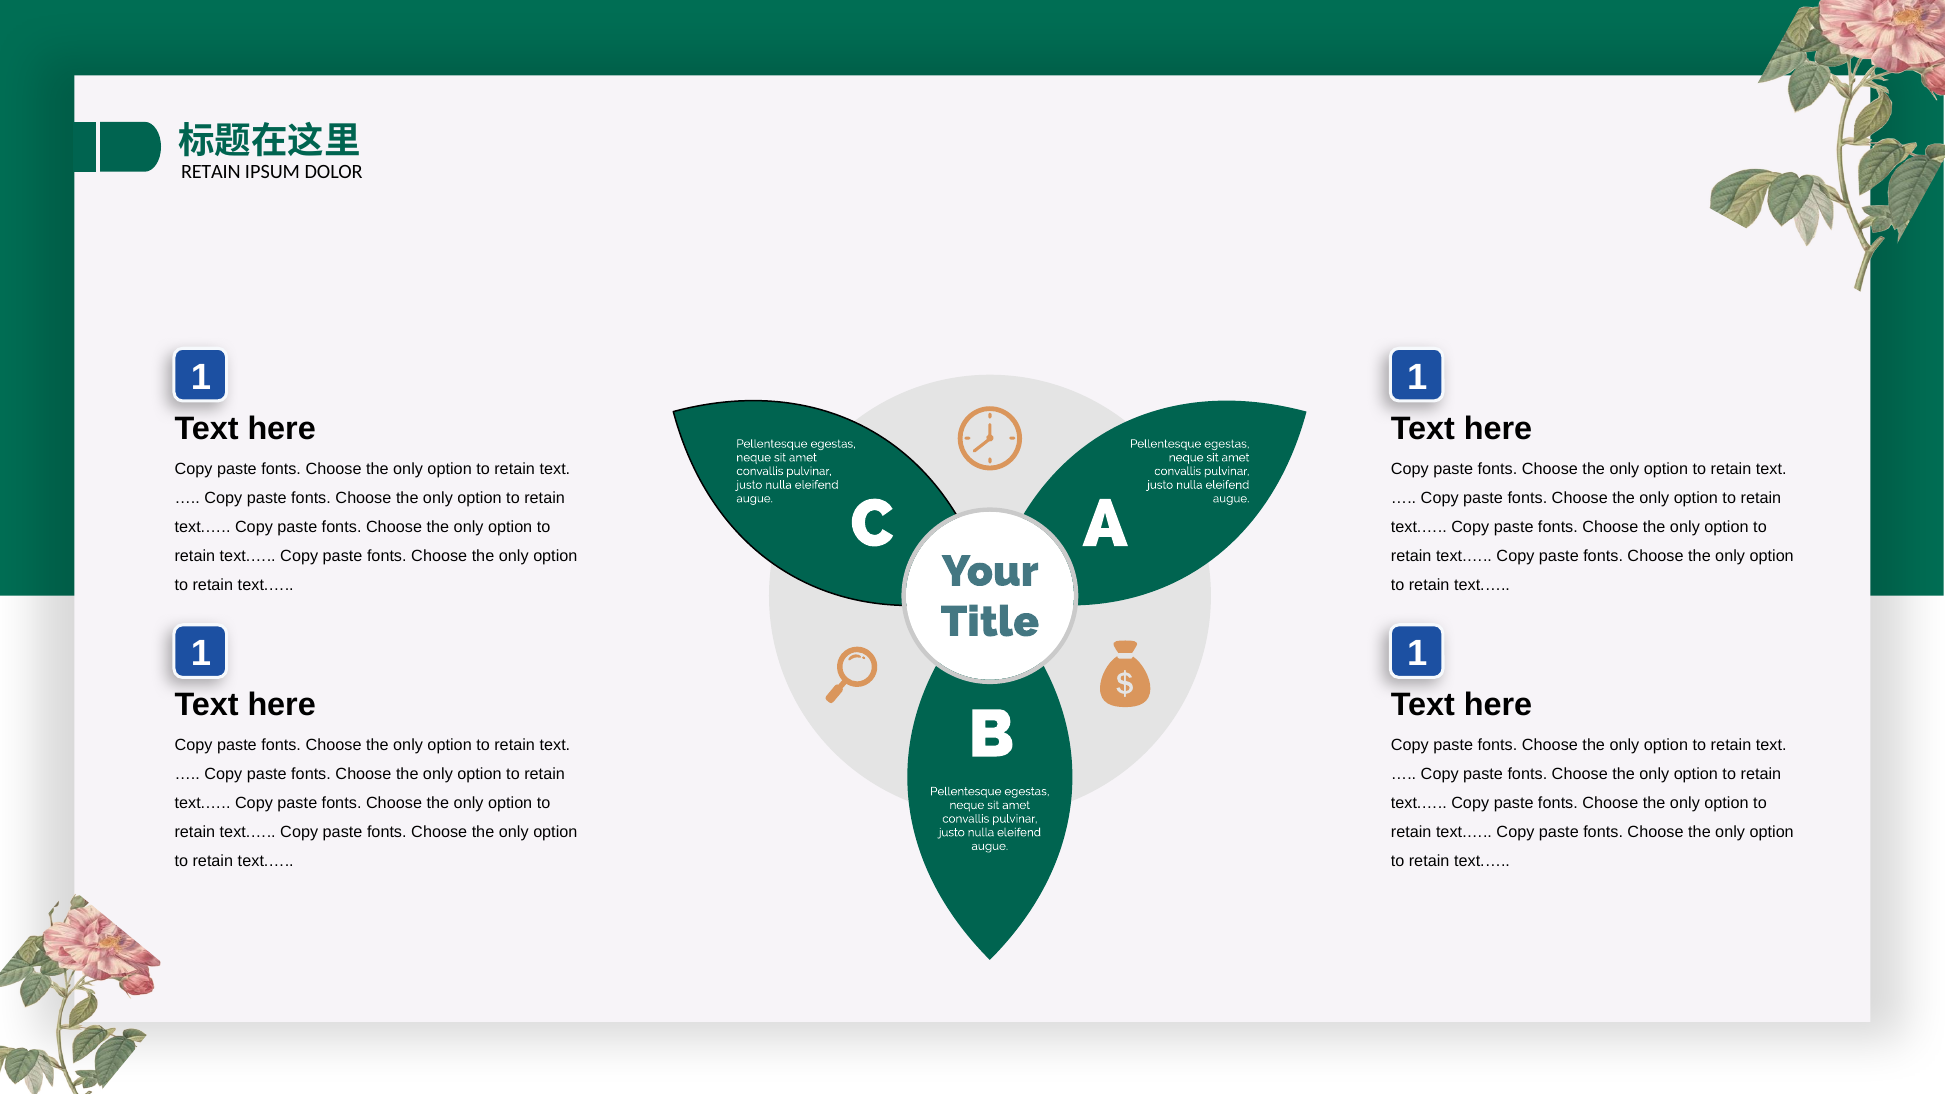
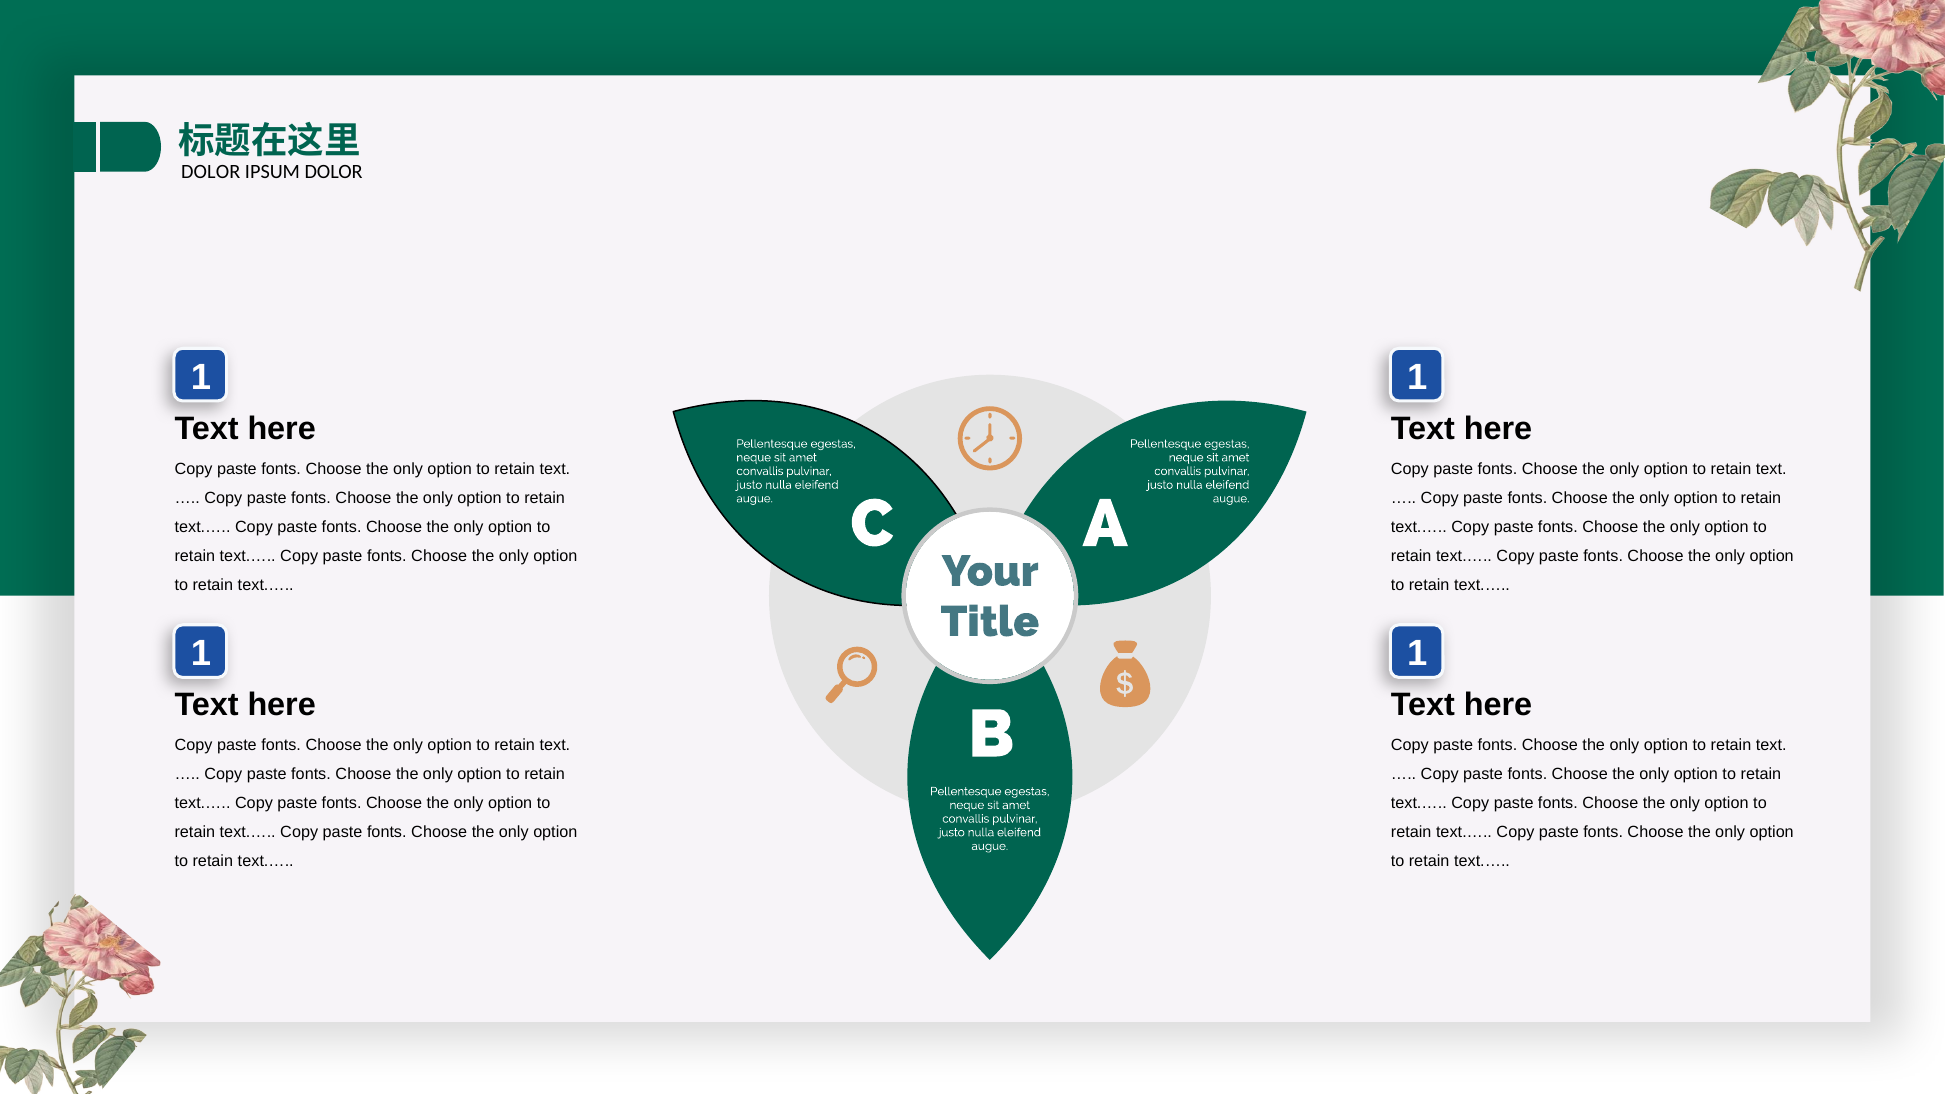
RETAIN: RETAIN -> DOLOR (211, 172)
